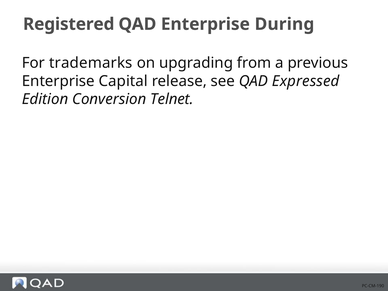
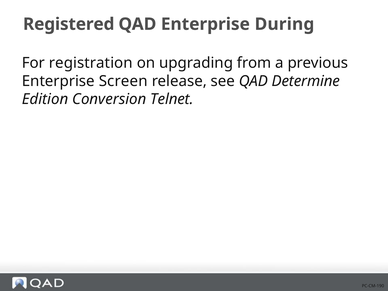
trademarks: trademarks -> registration (91, 63)
Capital: Capital -> Screen (123, 81)
Expressed: Expressed -> Determine (306, 81)
